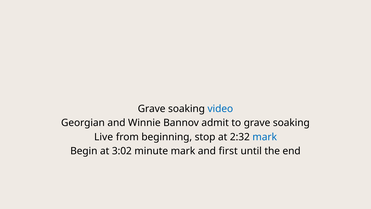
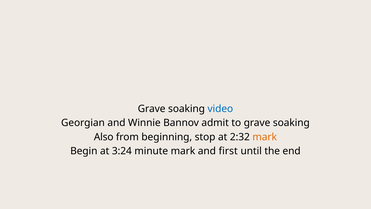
Live: Live -> Also (104, 137)
mark colour: blue -> orange (265, 137)
3:02: 3:02 -> 3:24 (122, 151)
